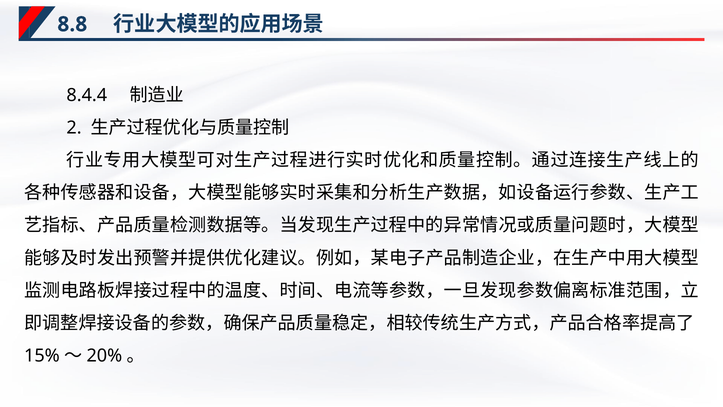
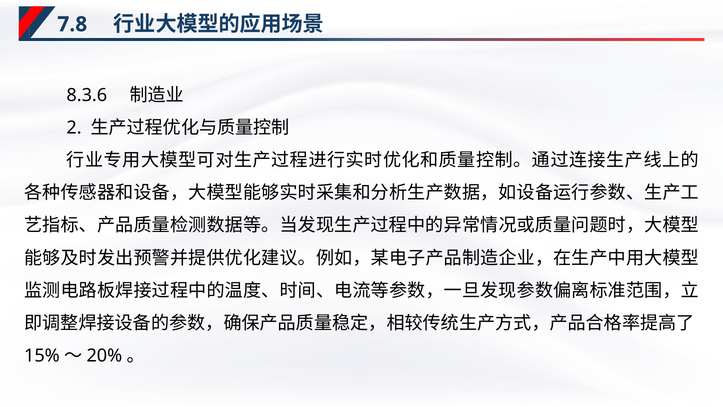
8.8: 8.8 -> 7.8 (72, 24)
8.4.4: 8.4.4 -> 8.3.6 (87, 95)
